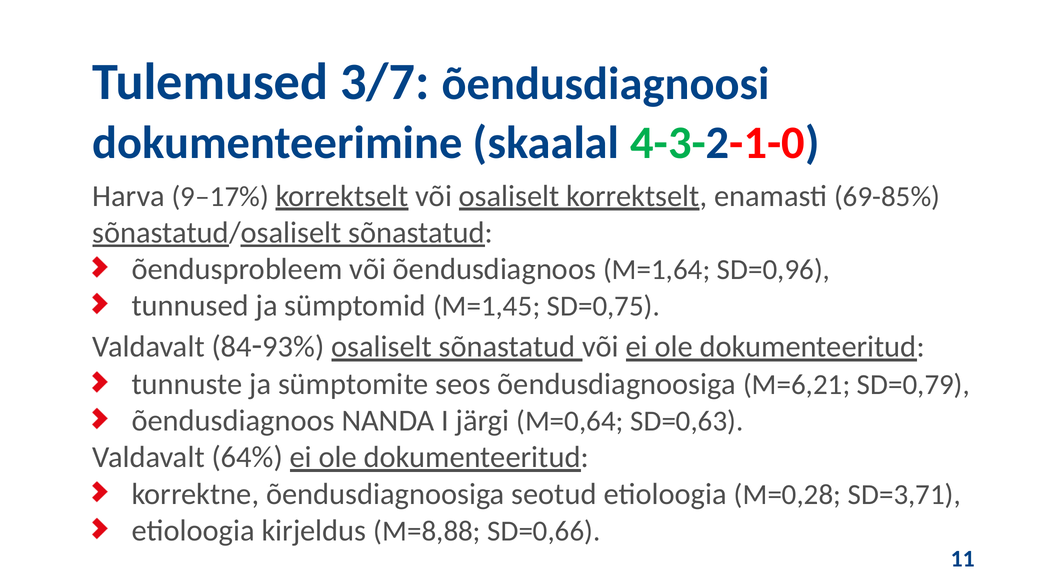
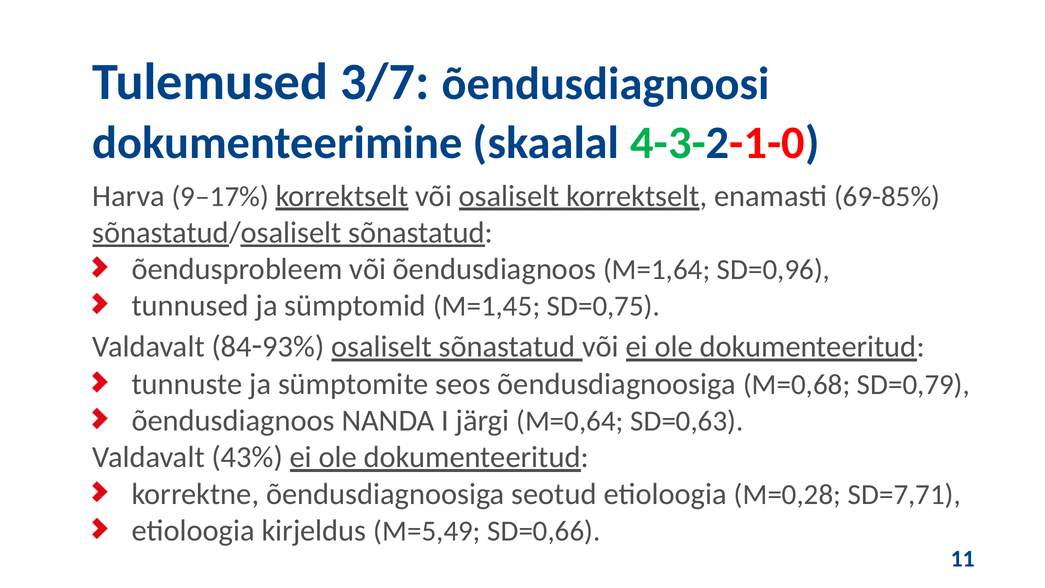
M=6,21: M=6,21 -> M=0,68 (797, 385)
64%: 64% -> 43% (247, 457)
SD=3,71: SD=3,71 -> SD=7,71 (904, 494)
M=8,88: M=8,88 -> M=5,49 (427, 531)
